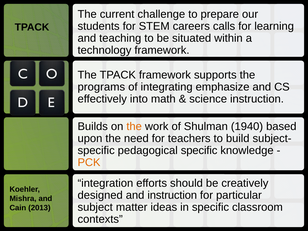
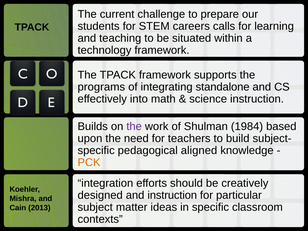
emphasize: emphasize -> standalone (223, 87)
the colour: orange -> purple (134, 127)
1940: 1940 -> 1984 (247, 127)
pedagogical specific: specific -> aligned (199, 151)
